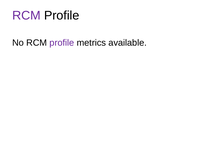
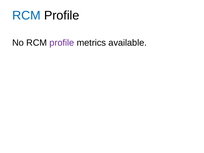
RCM colour: purple -> blue (26, 15)
